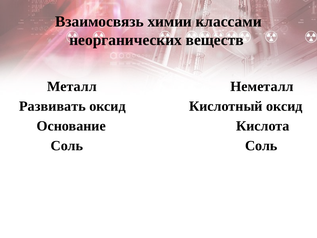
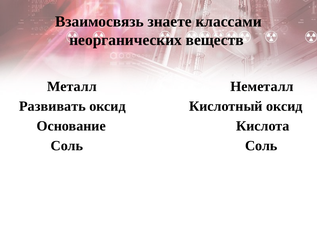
химии: химии -> знаете (170, 21)
